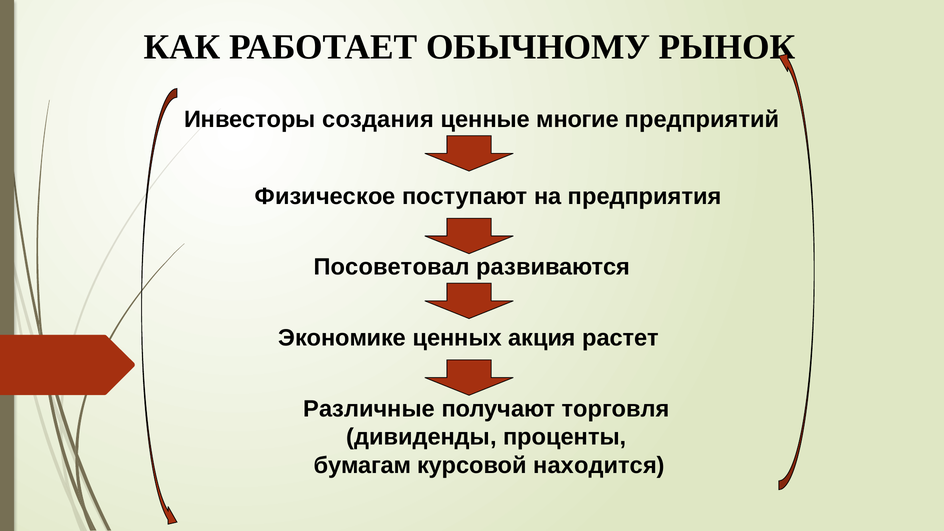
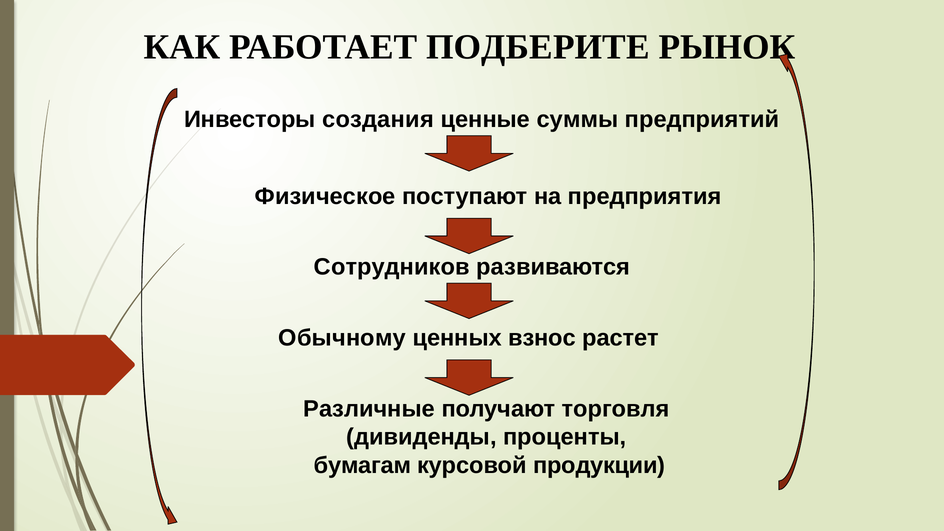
ОБЫЧНОМУ: ОБЫЧНОМУ -> ПОДБЕРИТЕ (538, 47)
многие: многие -> суммы (577, 120)
Посоветовал: Посоветовал -> Сотрудников (392, 267)
Экономике: Экономике -> Обычному (342, 338)
акция: акция -> взнос (542, 338)
находится: находится -> продукции (599, 465)
